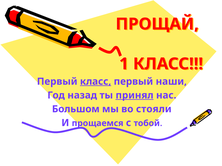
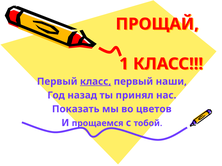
принял underline: present -> none (135, 96)
Большом: Большом -> Показать (76, 109)
стояли: стояли -> цветов (154, 109)
